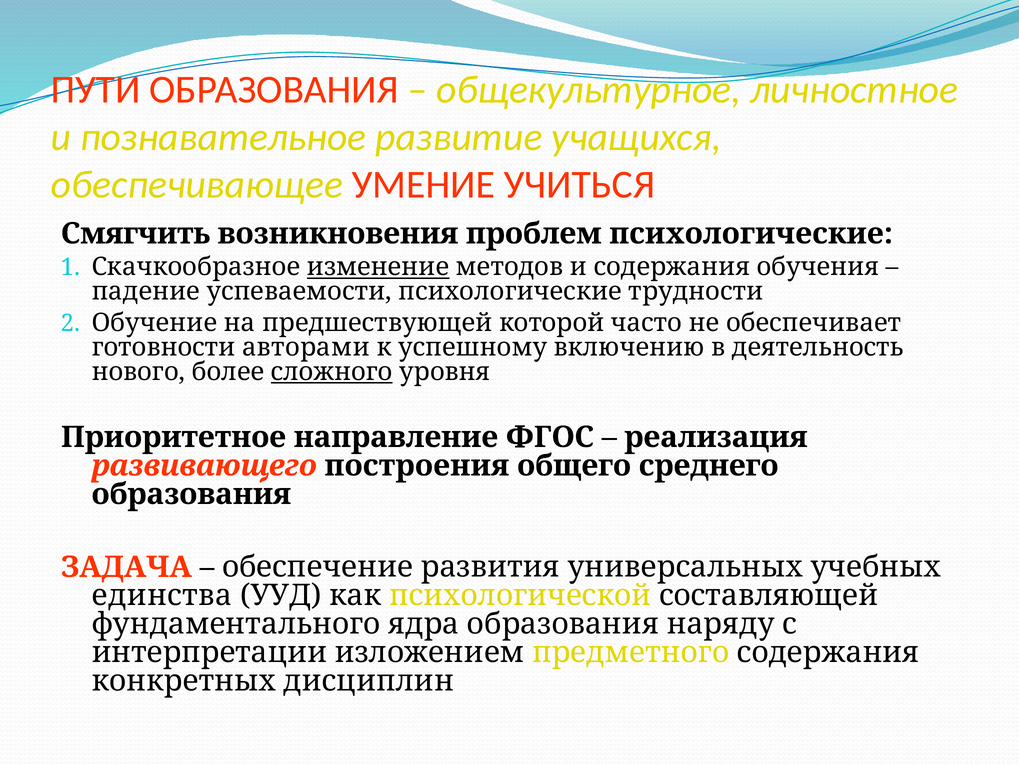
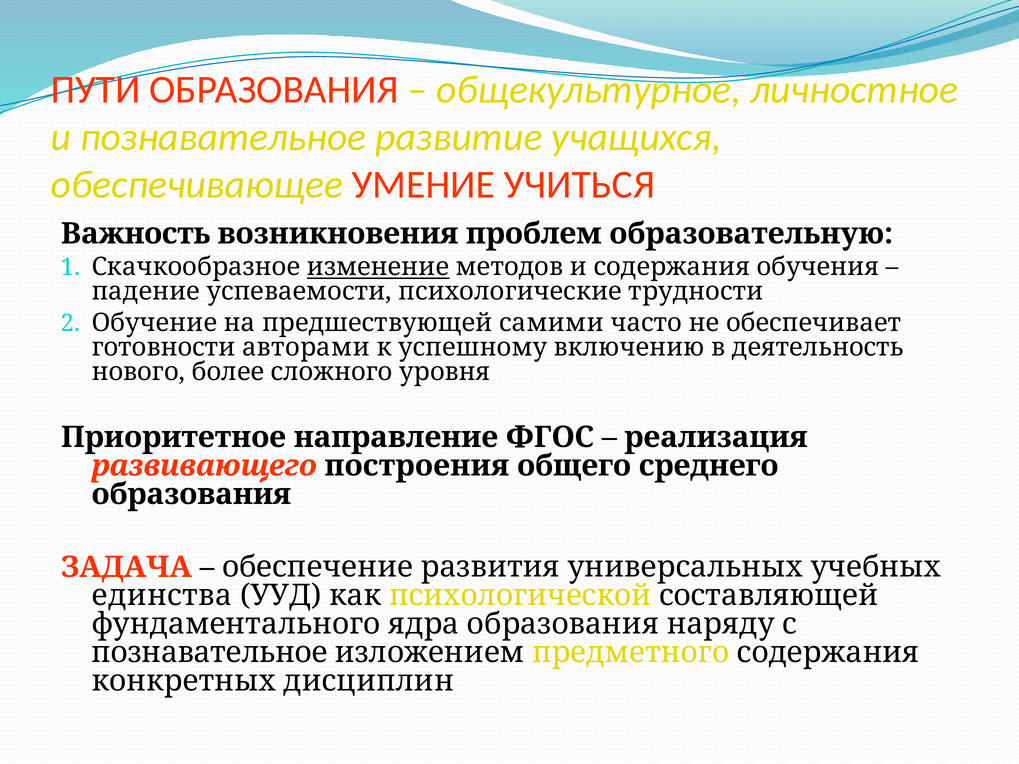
Смягчить: Смягчить -> Важность (136, 234)
проблем психологические: психологические -> образовательную (751, 234)
которой: которой -> самими (551, 323)
сложного underline: present -> none (332, 372)
интерпретации: интерпретации -> познавательное (209, 653)
